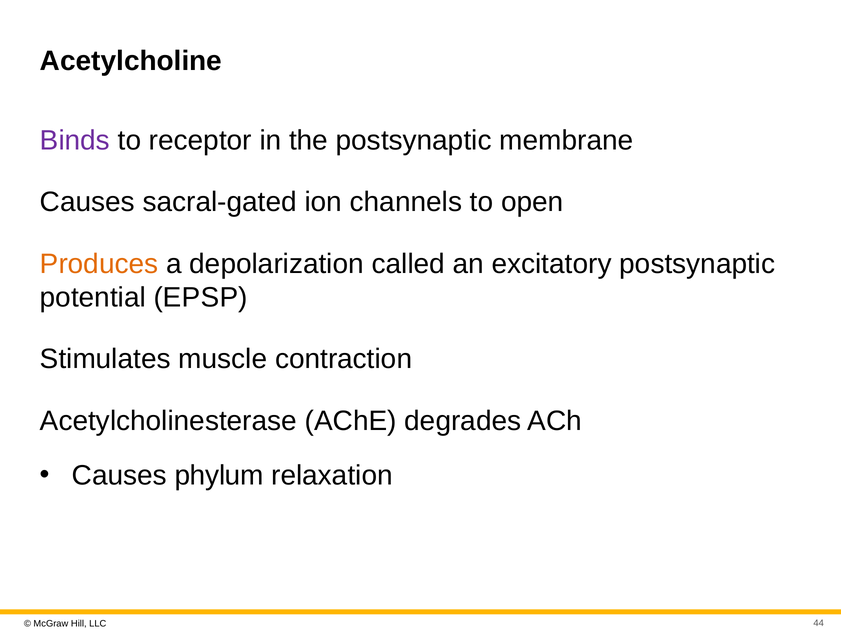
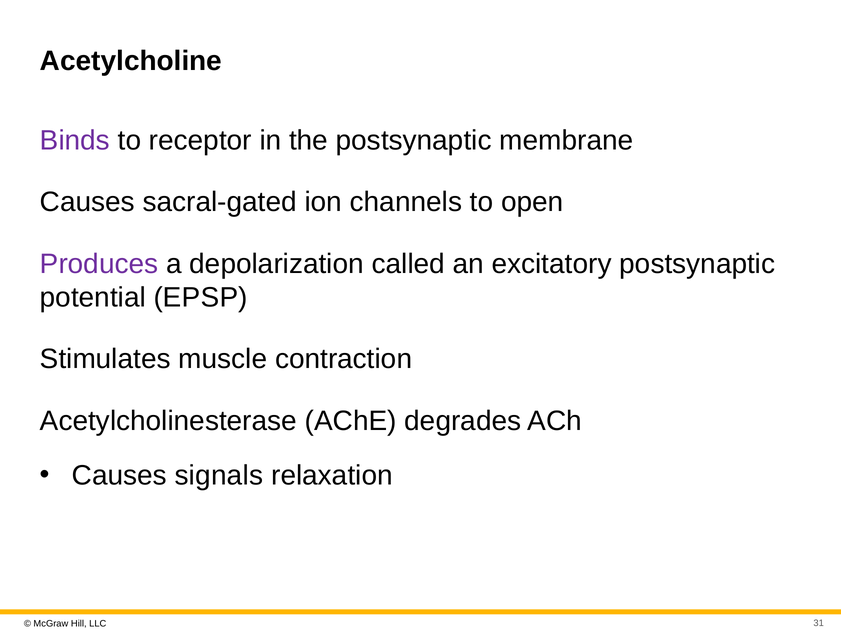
Produces colour: orange -> purple (99, 264)
phylum: phylum -> signals (219, 475)
44: 44 -> 31 (819, 623)
